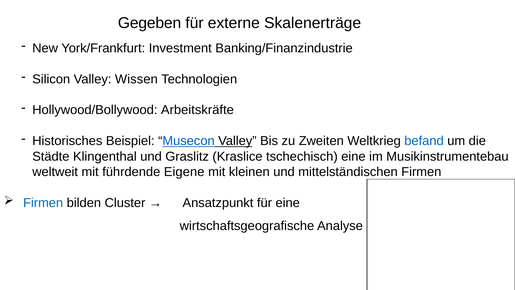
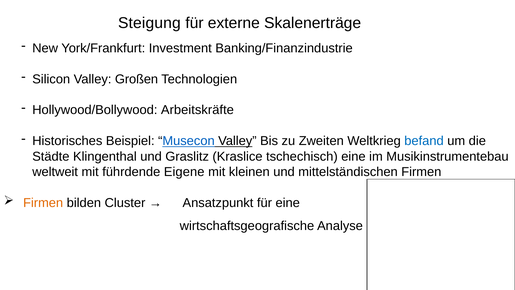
Gegeben: Gegeben -> Steigung (149, 23)
Wissen: Wissen -> Großen (137, 79)
Firmen colour: blue -> orange (43, 203)
